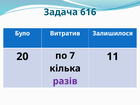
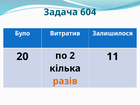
616: 616 -> 604 (88, 12)
7: 7 -> 2 (72, 56)
разів colour: purple -> orange (65, 81)
